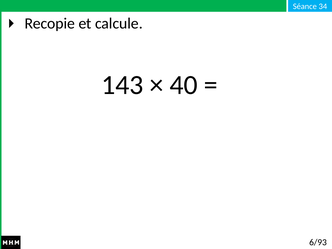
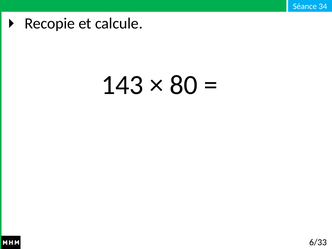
40: 40 -> 80 (184, 85)
6/93: 6/93 -> 6/33 (318, 242)
